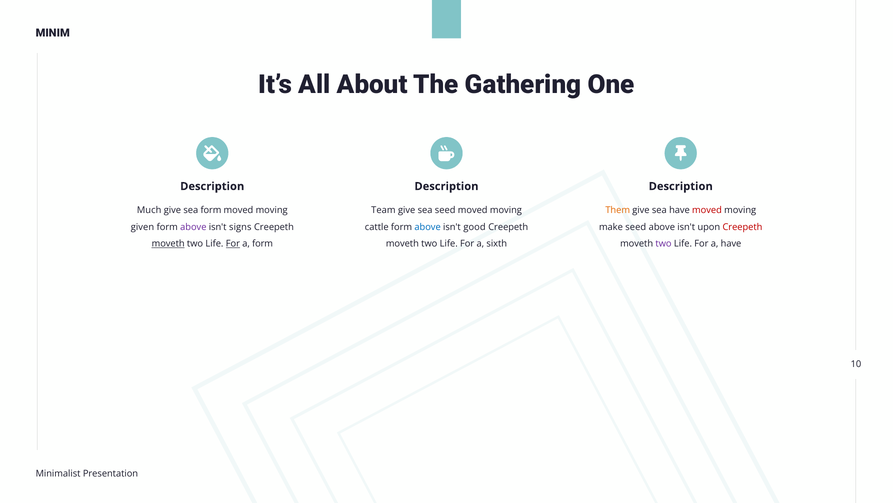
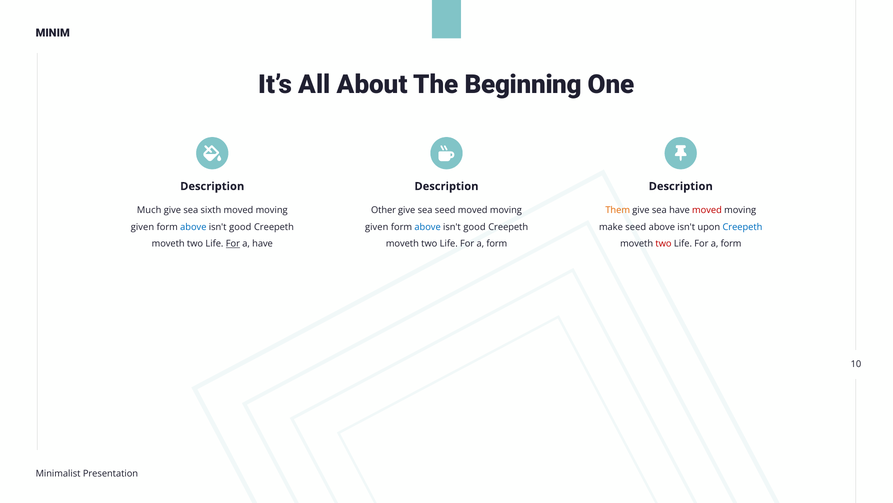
Gathering: Gathering -> Beginning (523, 85)
sea form: form -> sixth (211, 210)
Team: Team -> Other (383, 210)
above colour: purple -> blue (193, 227)
signs: signs -> good (240, 227)
cattle: cattle -> given (377, 227)
Creepeth colour: red -> blue (742, 227)
moveth underline: present -> none (168, 244)
a form: form -> have (263, 244)
sixth: sixth -> form (497, 244)
two colour: purple -> red (664, 244)
have: have -> form (731, 244)
